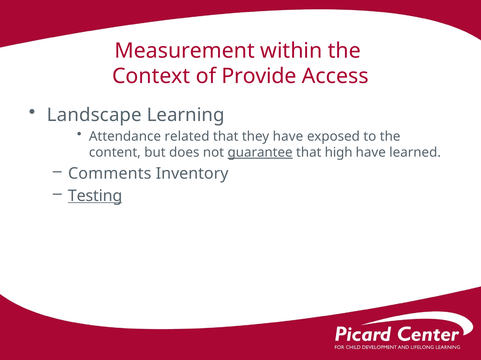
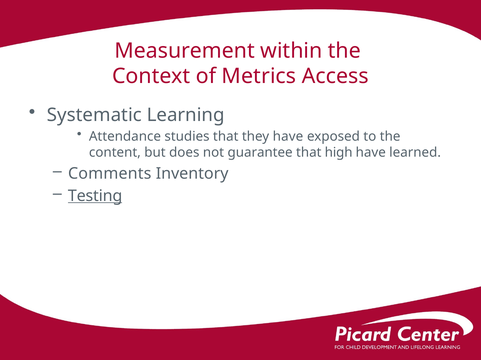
Provide: Provide -> Metrics (259, 76)
Landscape: Landscape -> Systematic (94, 115)
related: related -> studies (187, 137)
guarantee underline: present -> none (260, 153)
